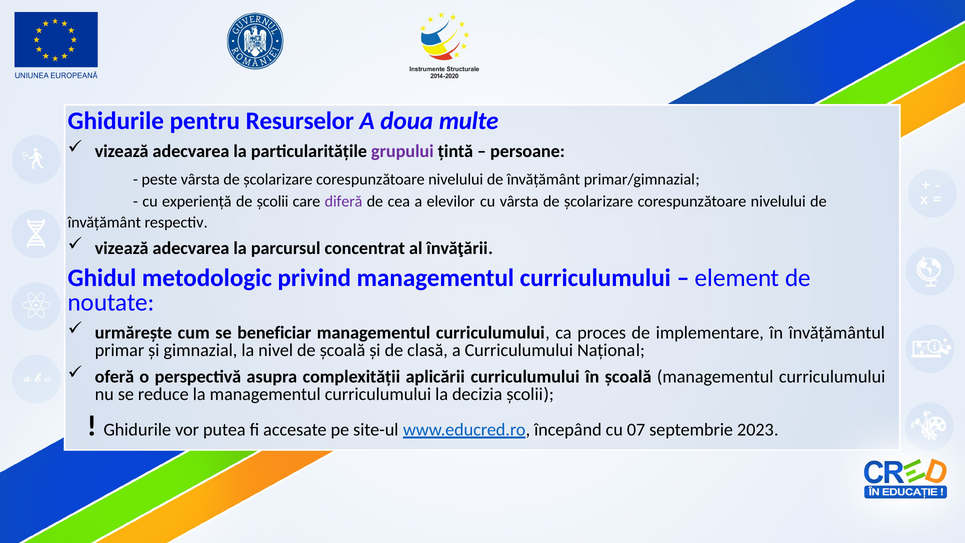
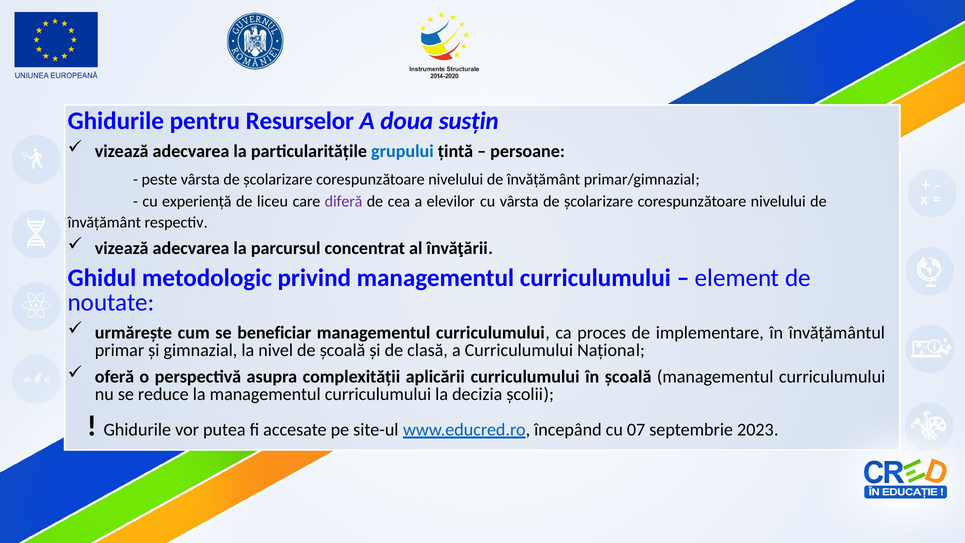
multe: multe -> susțin (469, 121)
grupului colour: purple -> blue (402, 151)
de școlii: școlii -> liceu (272, 202)
